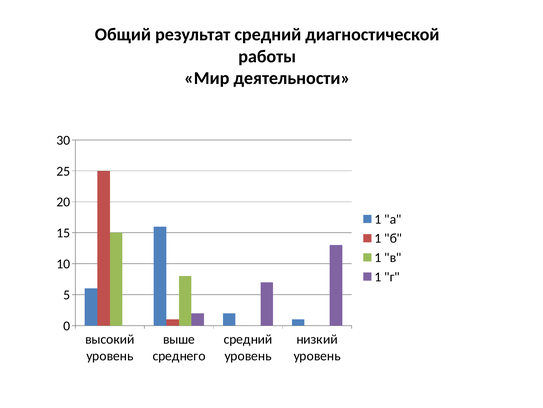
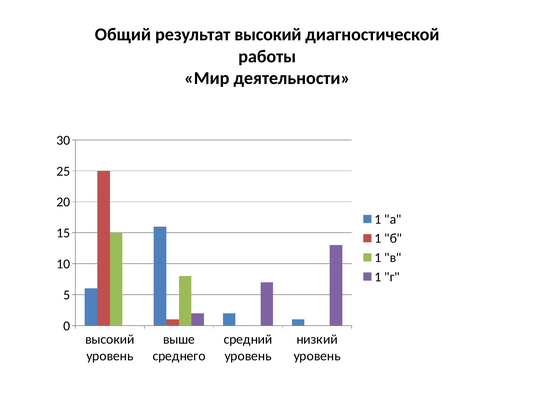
результат средний: средний -> высокий (268, 35)
